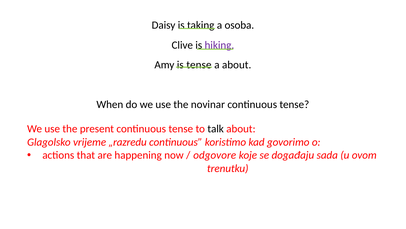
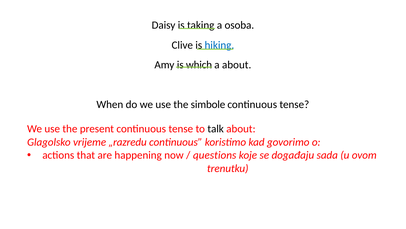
hiking colour: purple -> blue (219, 45)
is tense: tense -> which (199, 65)
novinar: novinar -> simbole (208, 104)
odgovore: odgovore -> questions (215, 155)
